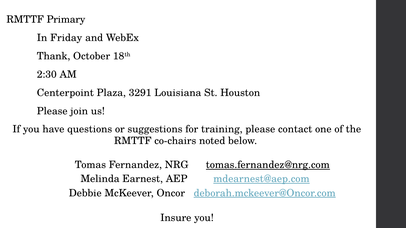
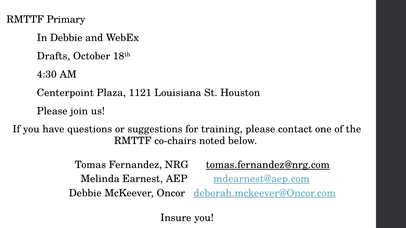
In Friday: Friday -> Debbie (66, 38)
Thank: Thank -> Drafts (54, 56)
2:30: 2:30 -> 4:30 (47, 74)
3291: 3291 -> 1121 (140, 93)
